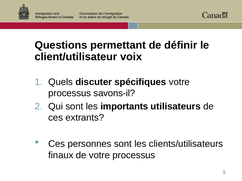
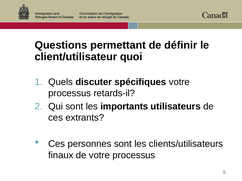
voix: voix -> quoi (131, 57)
savons-il: savons-il -> retards-il (114, 93)
